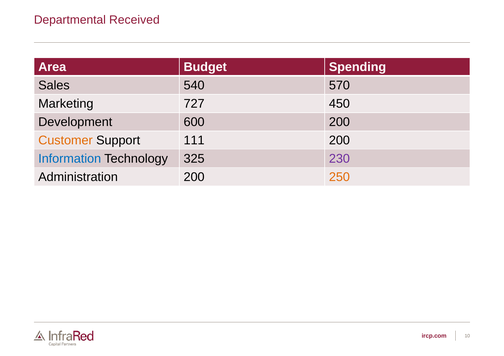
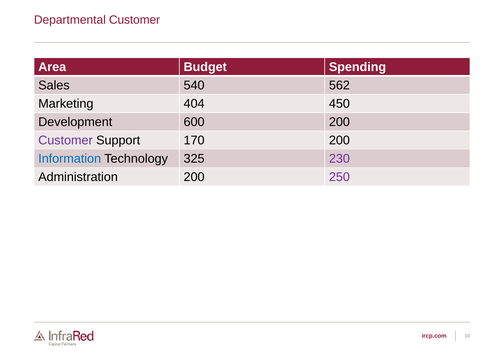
Departmental Received: Received -> Customer (135, 20)
570: 570 -> 562 (339, 85)
727: 727 -> 404 (194, 104)
Customer colour: orange -> purple (65, 140)
111: 111 -> 170 (194, 140)
250 colour: orange -> purple (339, 177)
